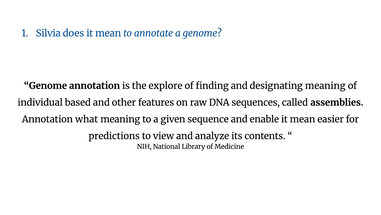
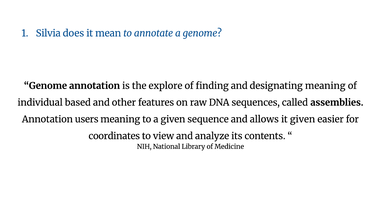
what: what -> users (87, 119)
enable: enable -> allows (264, 119)
mean: mean -> given (303, 119)
predictions: predictions -> coordinates (114, 136)
